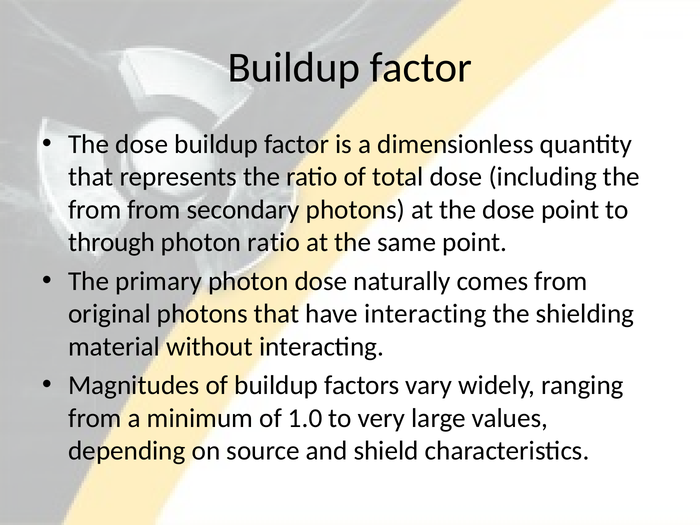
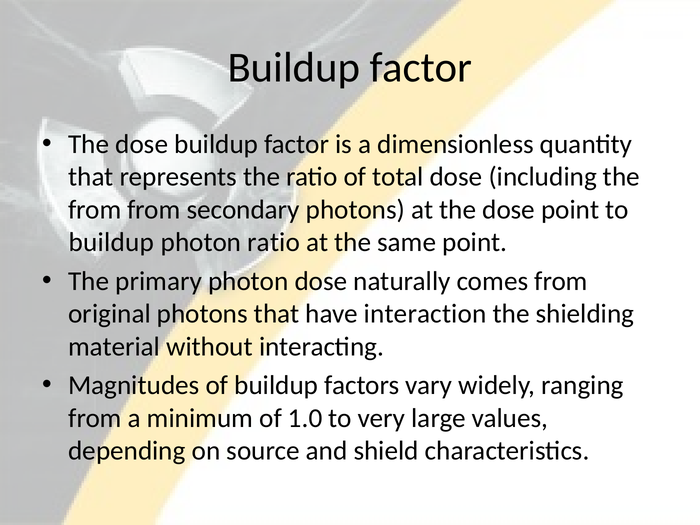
through: through -> buildup (111, 242)
have interacting: interacting -> interaction (425, 314)
